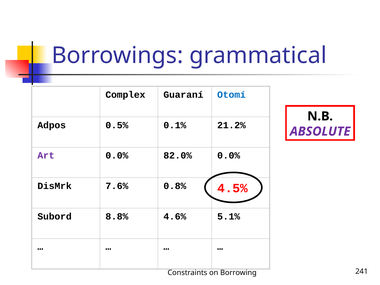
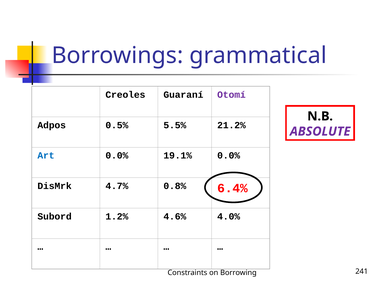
Complex: Complex -> Creoles (125, 95)
Otomí colour: blue -> purple (231, 95)
0.1%: 0.1% -> 5.5% (175, 125)
Art colour: purple -> blue (46, 156)
82.0%: 82.0% -> 19.1% (178, 156)
7.6%: 7.6% -> 4.7% (117, 186)
4.5%: 4.5% -> 6.4% (232, 188)
8.8%: 8.8% -> 1.2% (117, 216)
5.1%: 5.1% -> 4.0% (229, 216)
